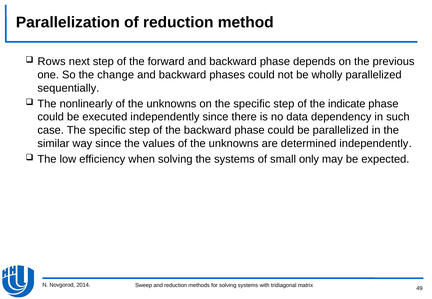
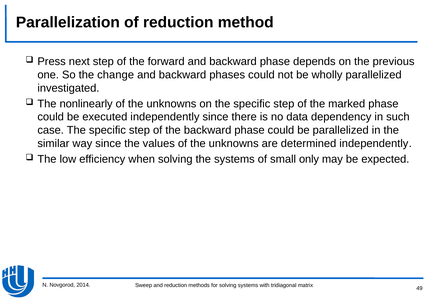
Rows: Rows -> Press (52, 62)
sequentially: sequentially -> investigated (68, 88)
indicate: indicate -> marked (347, 104)
